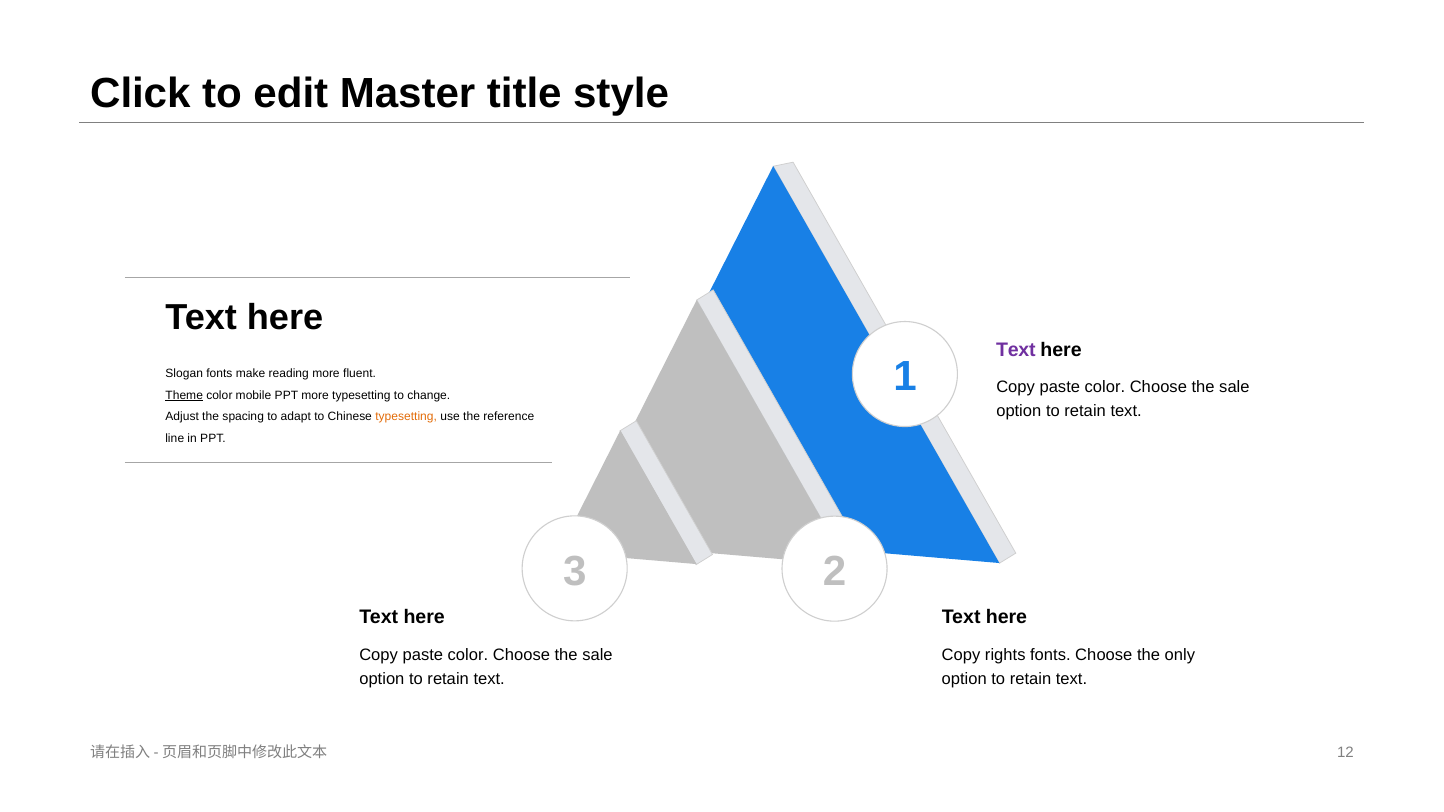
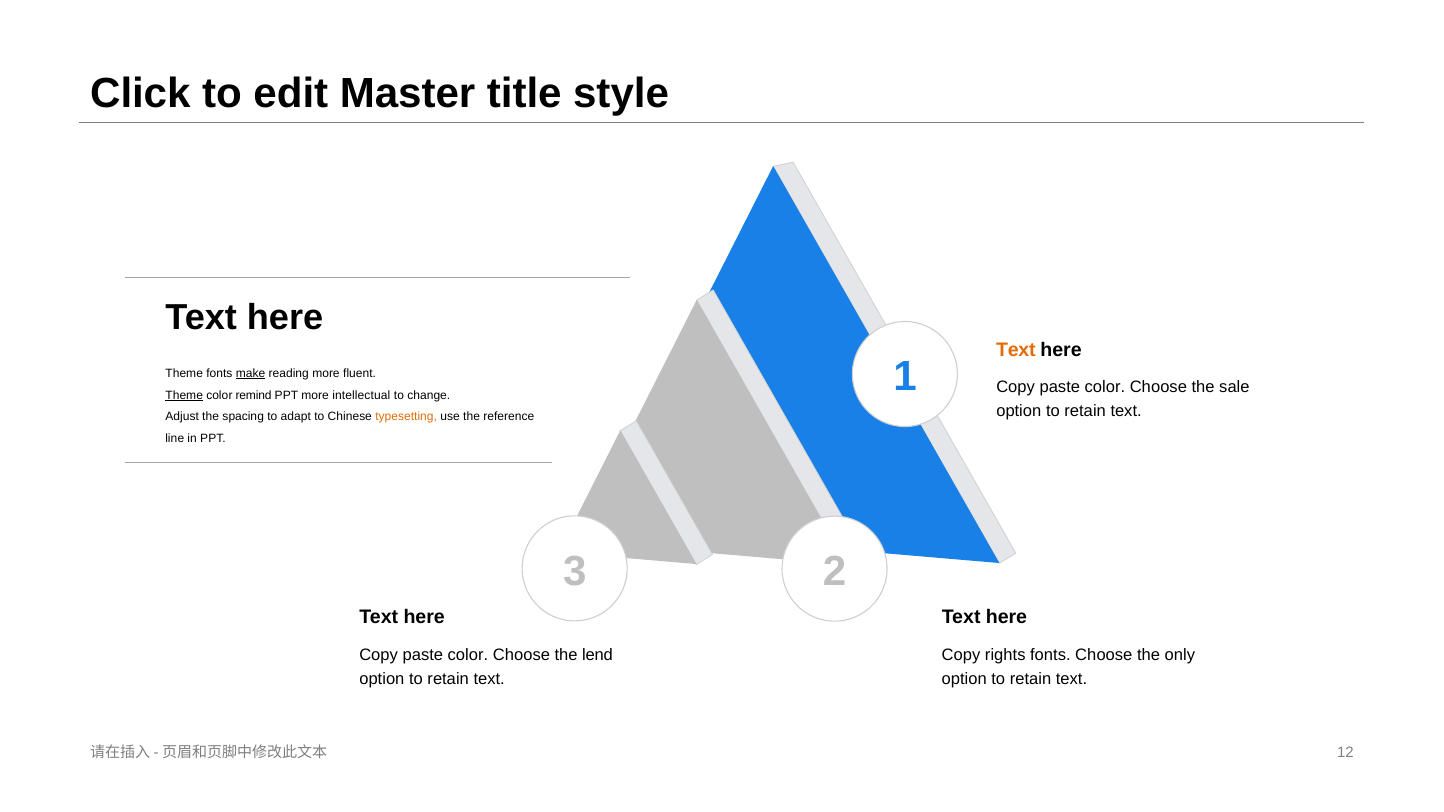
Text colour: purple -> orange (1016, 350)
Slogan: Slogan -> Theme (184, 374)
make underline: none -> present (251, 374)
mobile: mobile -> remind (254, 395)
more typesetting: typesetting -> intellectual (361, 395)
sale: sale -> lend (598, 655)
